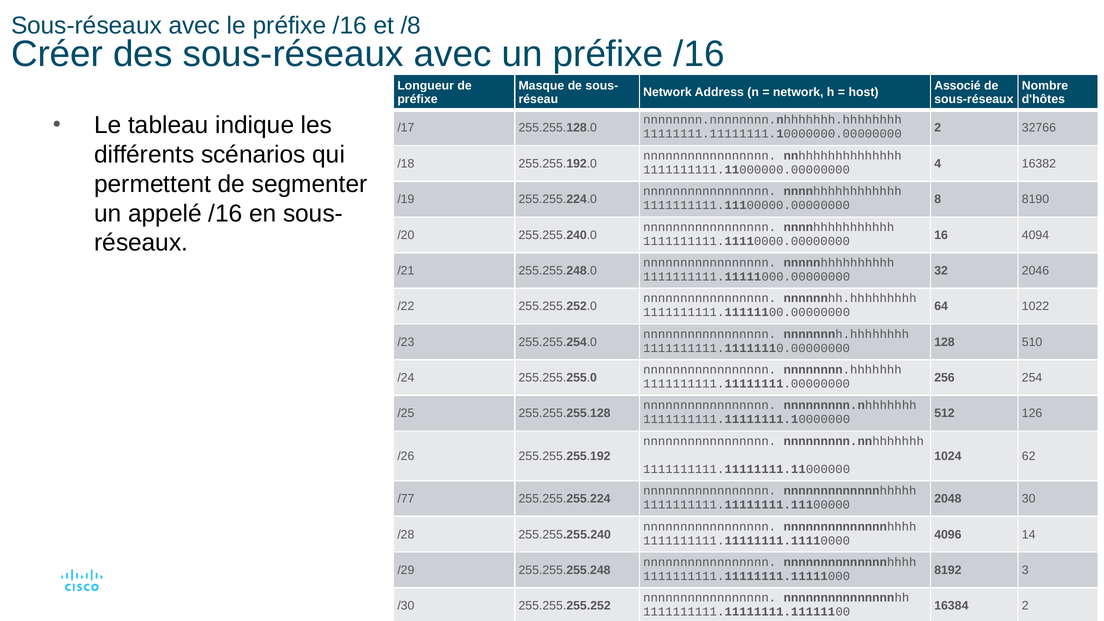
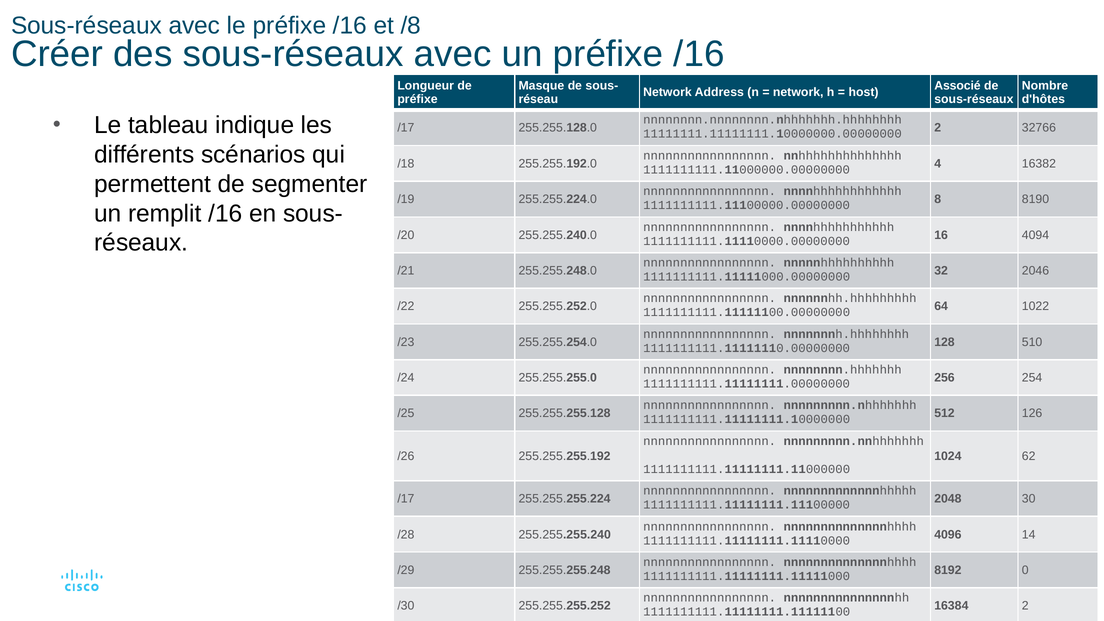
appelé: appelé -> remplit (165, 213)
/77: /77 -> /17 (406, 499)
3: 3 -> 0 (1025, 570)
